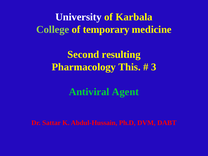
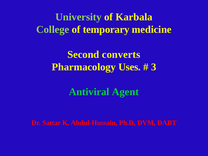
University colour: white -> light green (79, 17)
resulting: resulting -> converts (121, 54)
This: This -> Uses (130, 67)
